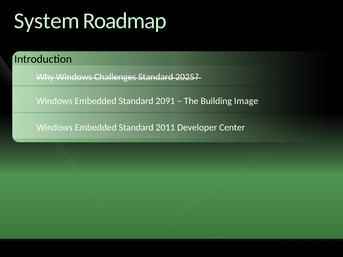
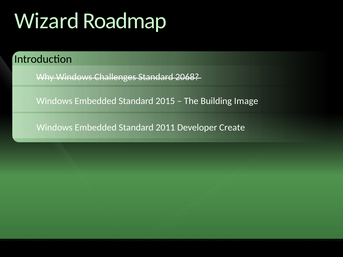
System: System -> Wizard (47, 21)
2025: 2025 -> 2068 (187, 77)
2091: 2091 -> 2015 (165, 101)
Center: Center -> Create (232, 128)
